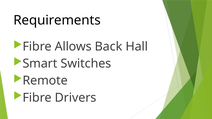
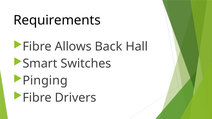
Remote: Remote -> Pinging (45, 81)
